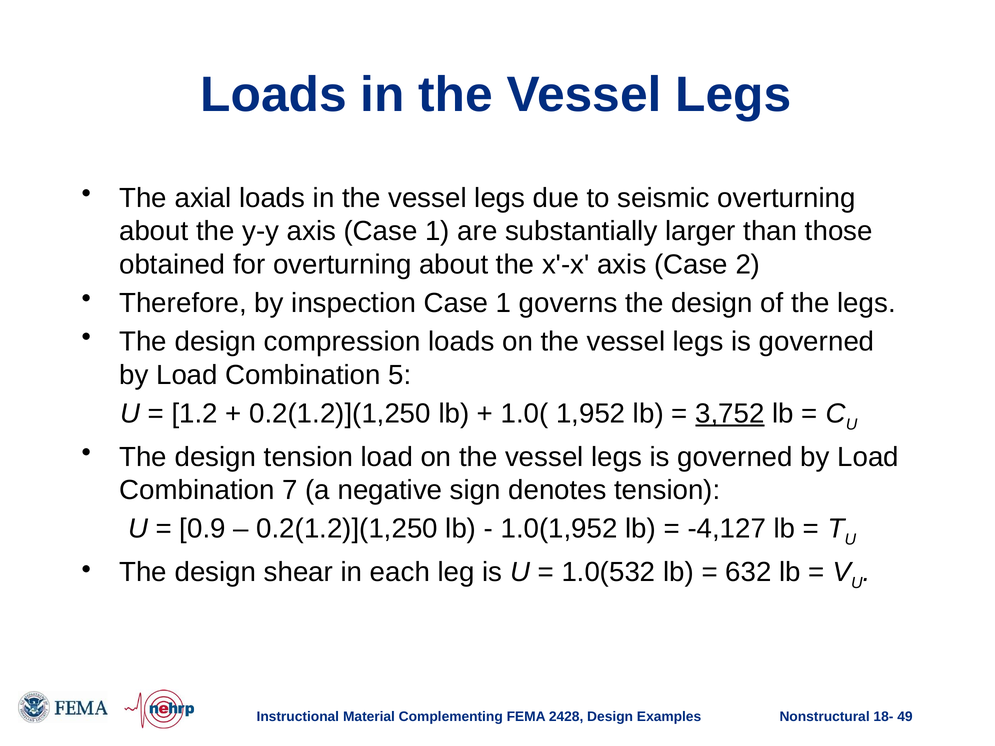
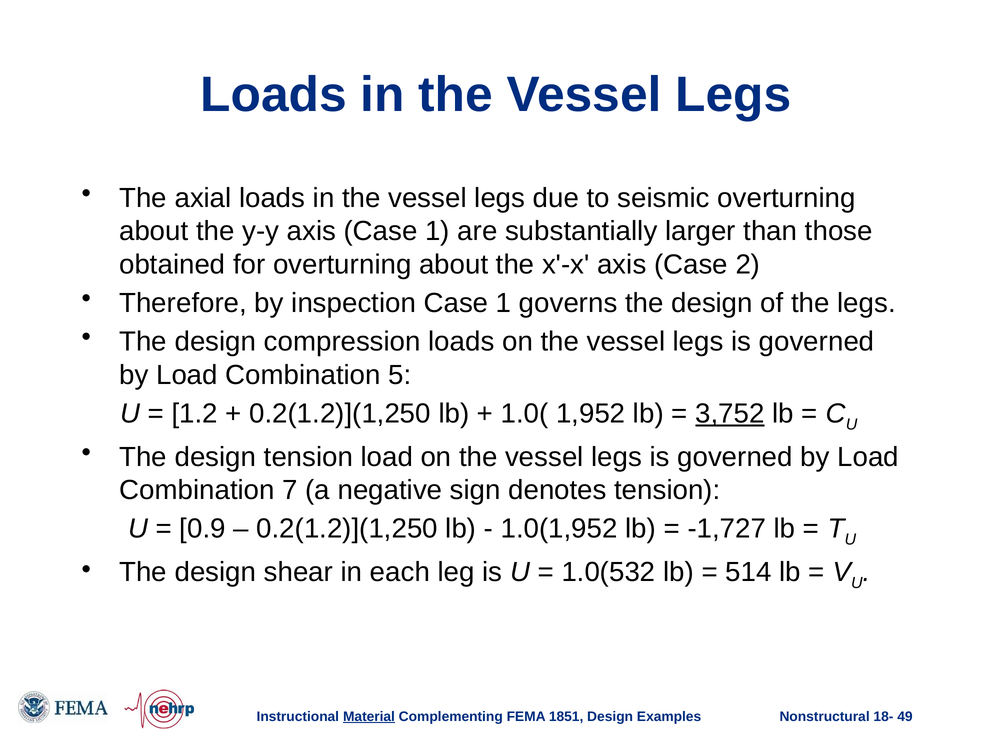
-4,127: -4,127 -> -1,727 (727, 529)
632: 632 -> 514 (748, 572)
Material underline: none -> present (369, 717)
2428: 2428 -> 1851 (566, 717)
